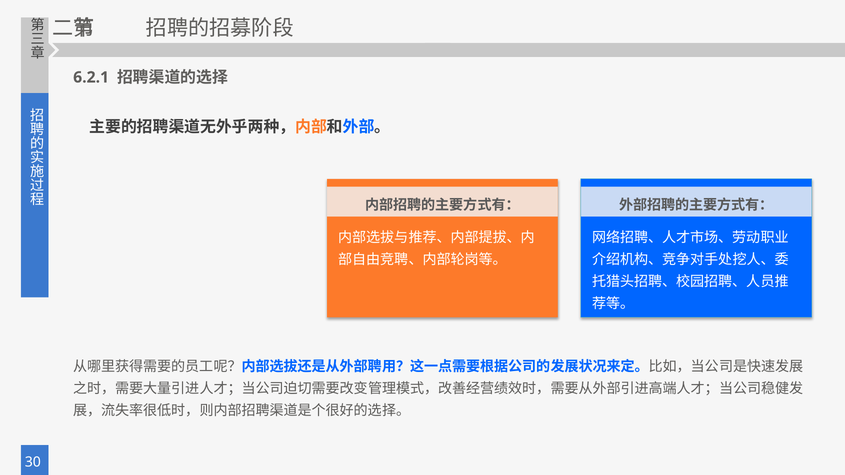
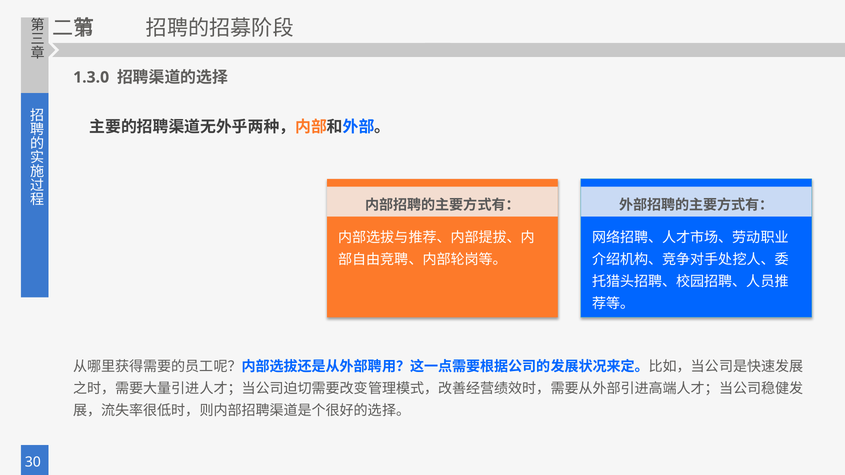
6.2.1: 6.2.1 -> 1.3.0 (91, 77)
